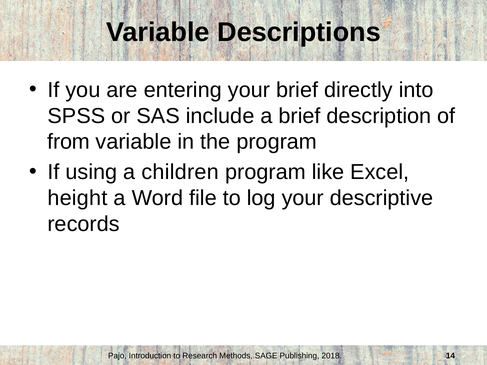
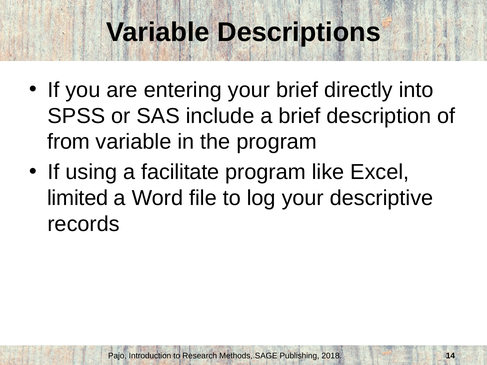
children: children -> facilitate (180, 172)
height: height -> limited (78, 198)
